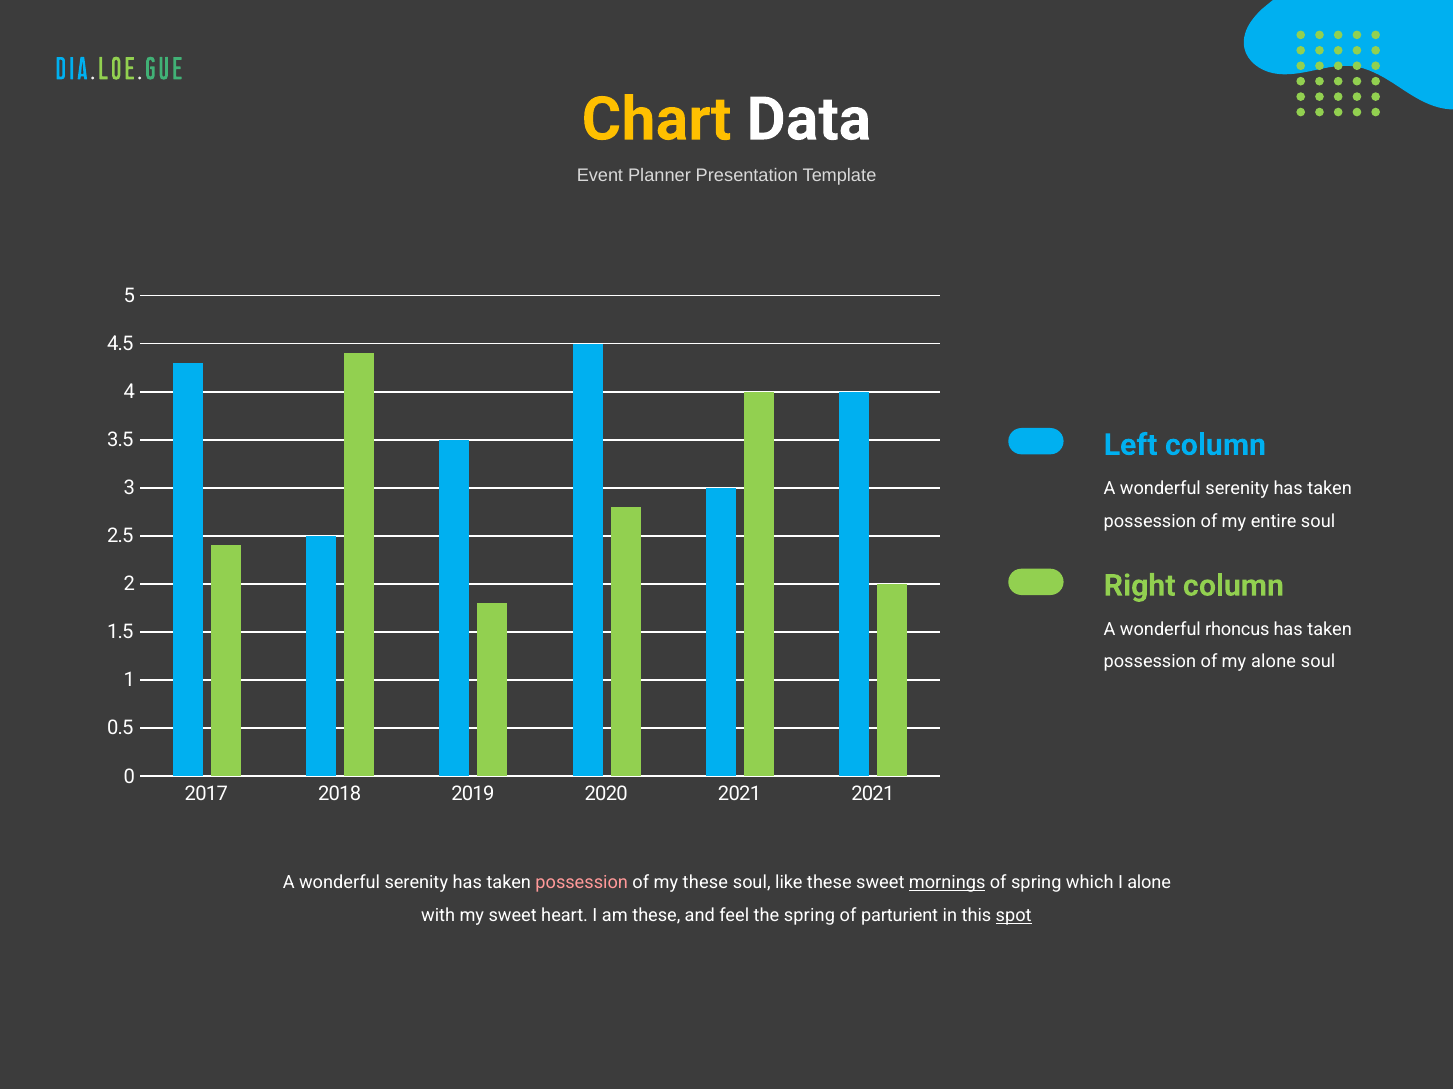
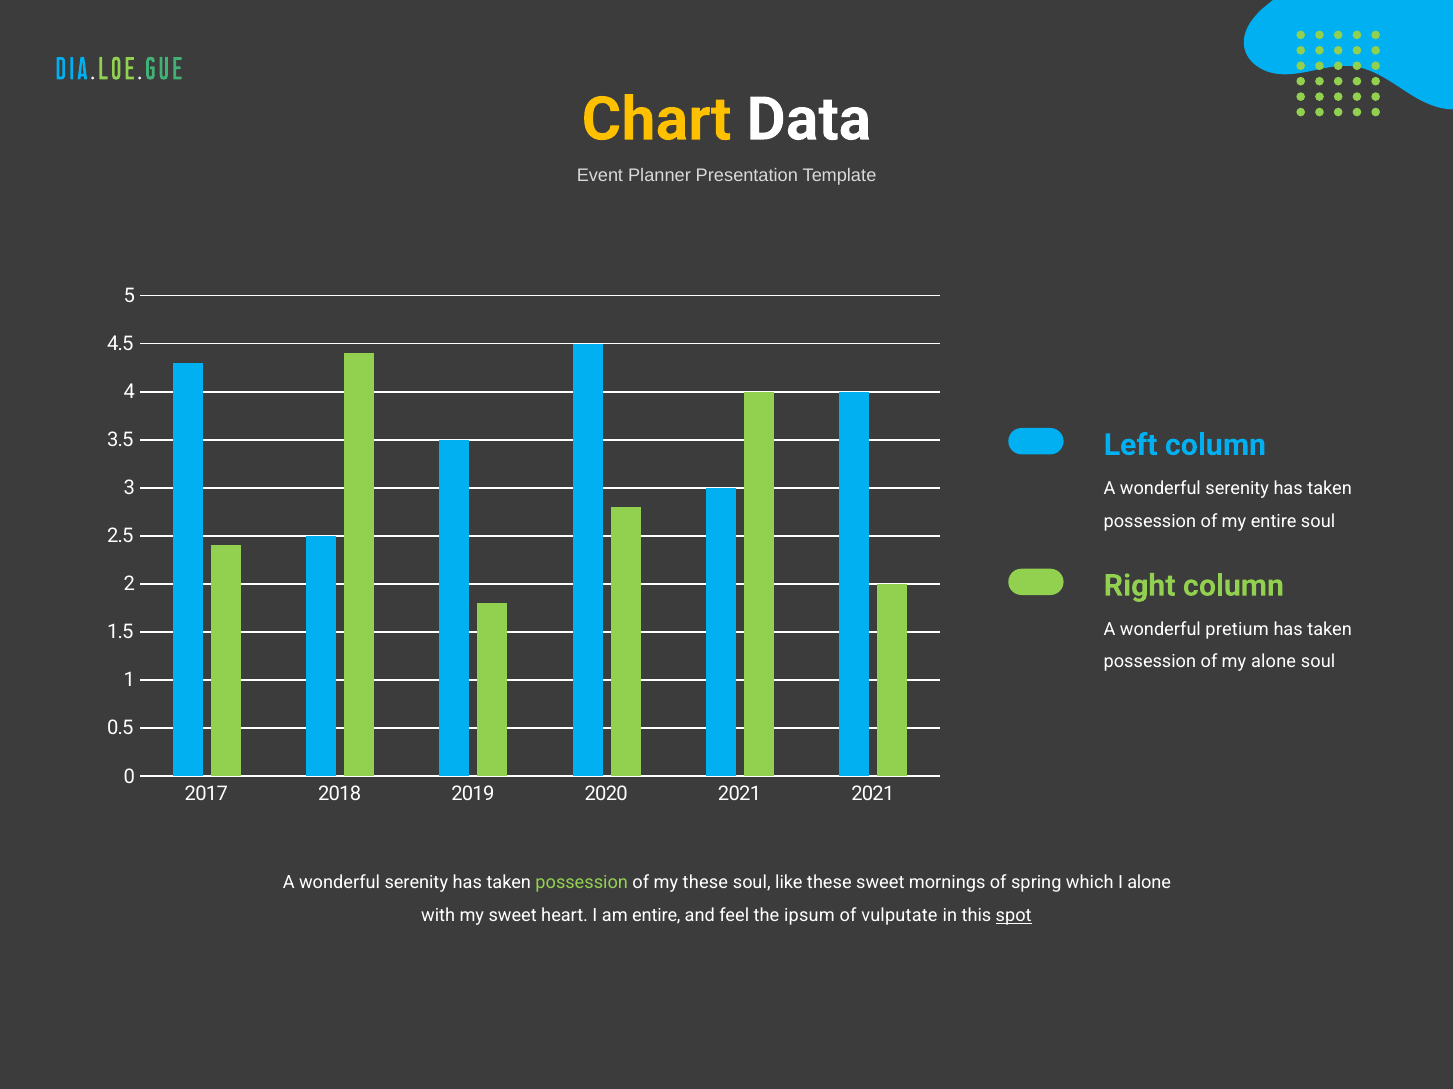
rhoncus: rhoncus -> pretium (1237, 629)
possession colour: pink -> light green (582, 884)
mornings underline: present -> none (947, 884)
am these: these -> entire (656, 916)
the spring: spring -> ipsum (809, 916)
parturient: parturient -> vulputate (899, 916)
